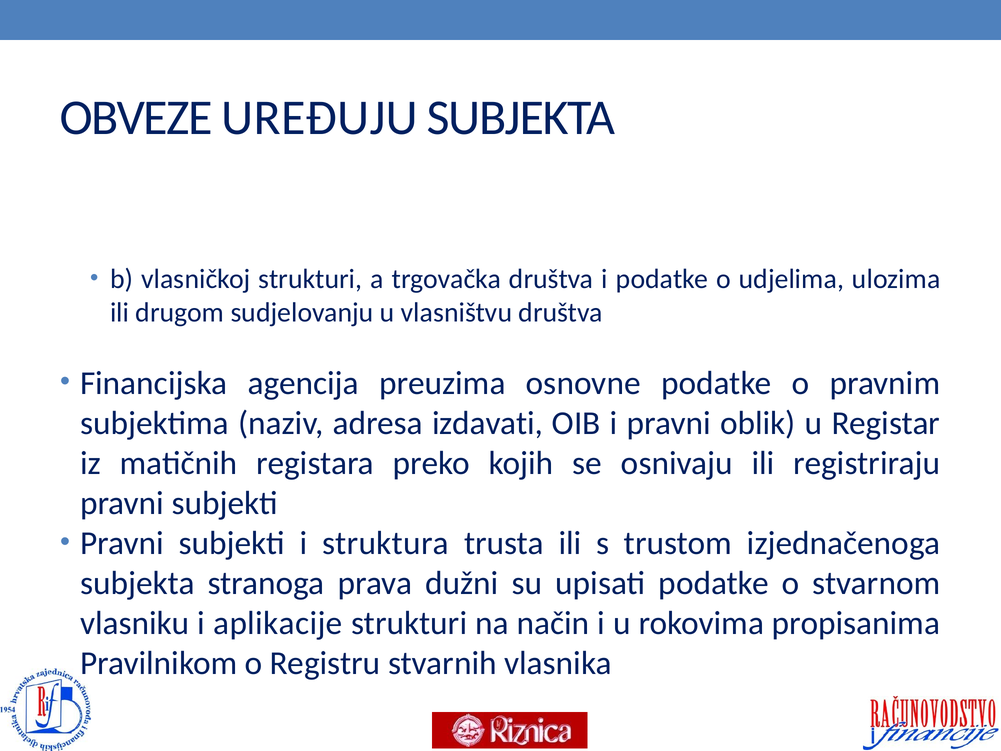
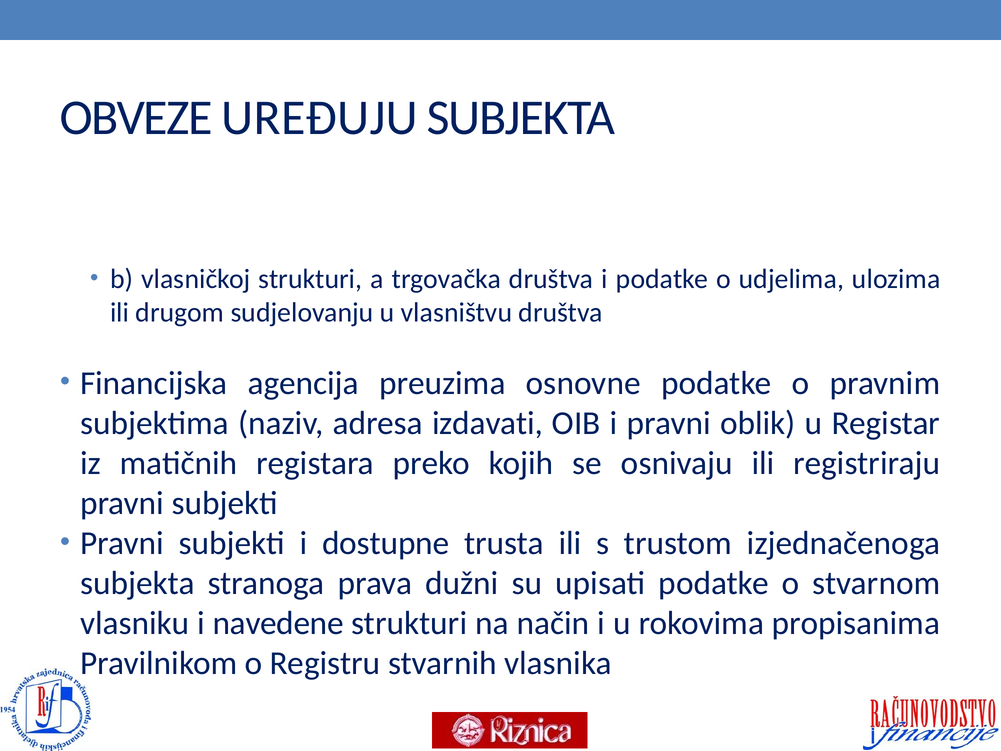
struktura: struktura -> dostupne (386, 543)
aplikacije: aplikacije -> navedene (278, 623)
